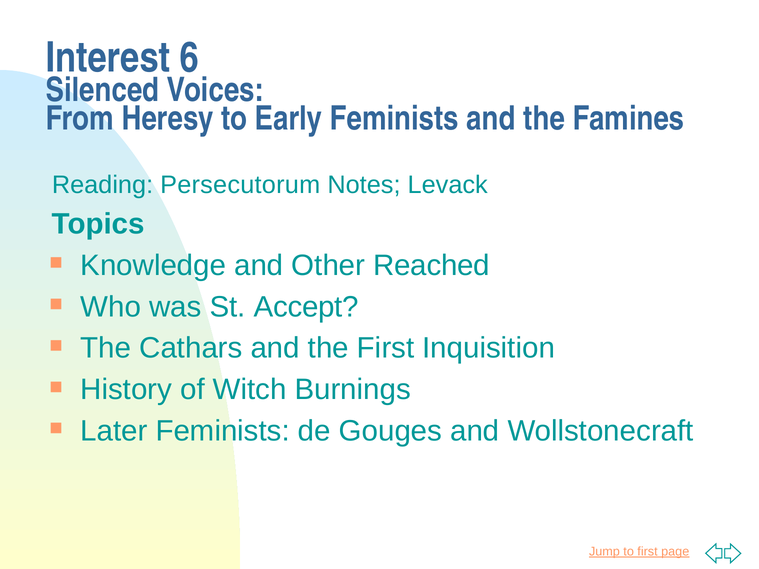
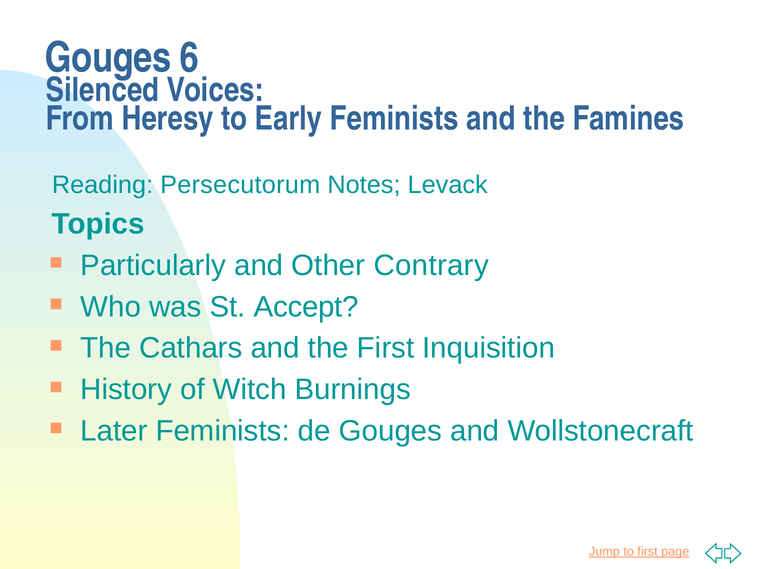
Interest: Interest -> Gouges (108, 58)
Knowledge: Knowledge -> Particularly (153, 266)
Reached: Reached -> Contrary (431, 266)
